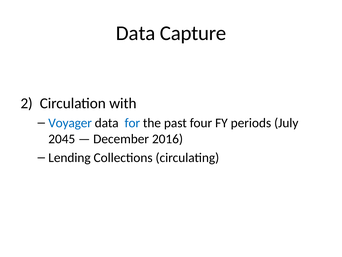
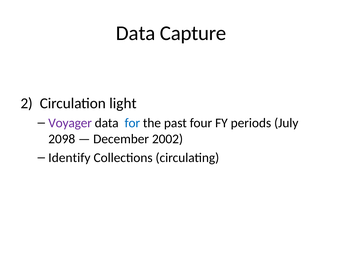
with: with -> light (123, 103)
Voyager colour: blue -> purple (70, 123)
2045: 2045 -> 2098 (62, 139)
2016: 2016 -> 2002 (167, 139)
Lending: Lending -> Identify (69, 157)
